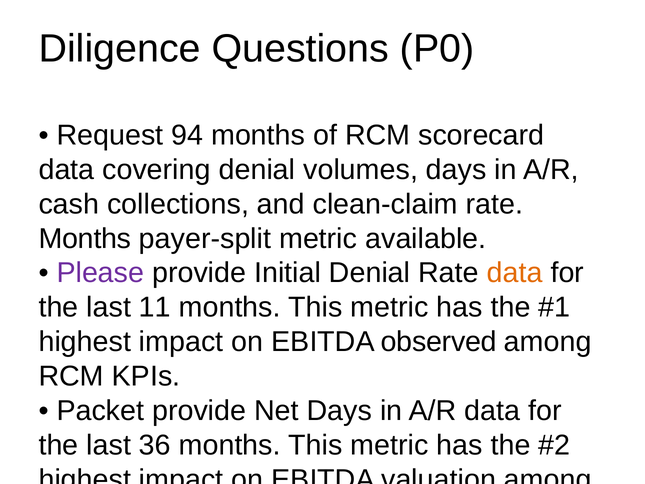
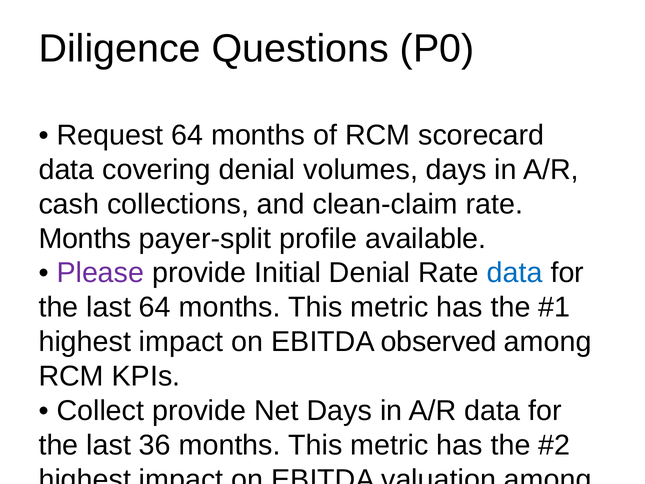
Request 94: 94 -> 64 (187, 135)
payer-split metric: metric -> profile (318, 238)
data colour: orange -> blue (515, 273)
last 11: 11 -> 64 (155, 307)
Packet: Packet -> Collect (100, 411)
